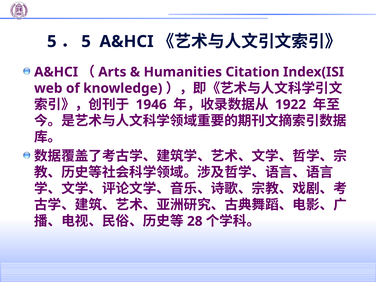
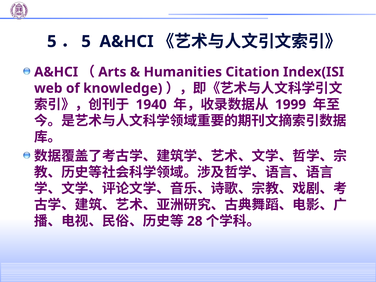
1946: 1946 -> 1940 (151, 105)
1922: 1922 -> 1999 (291, 105)
